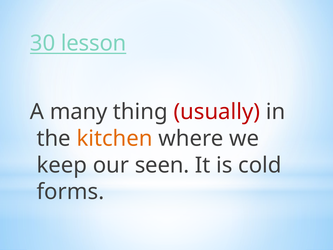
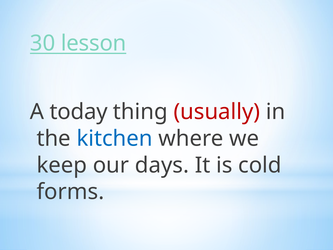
many: many -> today (79, 112)
kitchen colour: orange -> blue (115, 138)
seen: seen -> days (162, 165)
